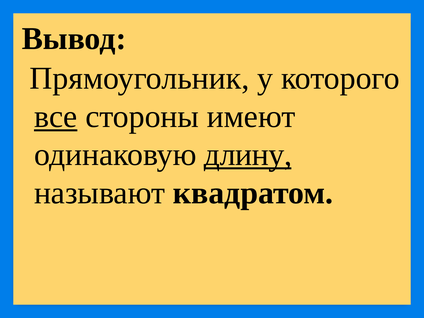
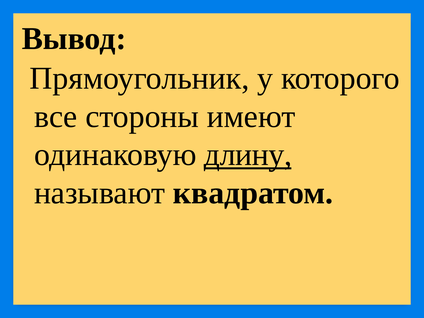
все underline: present -> none (56, 117)
